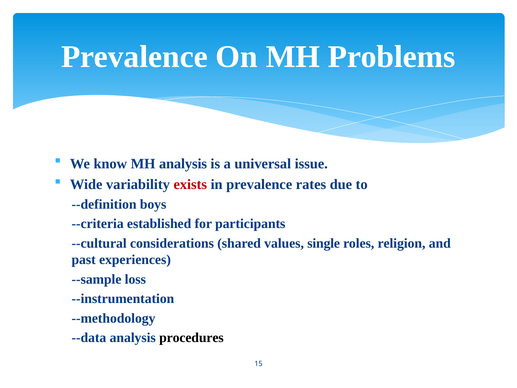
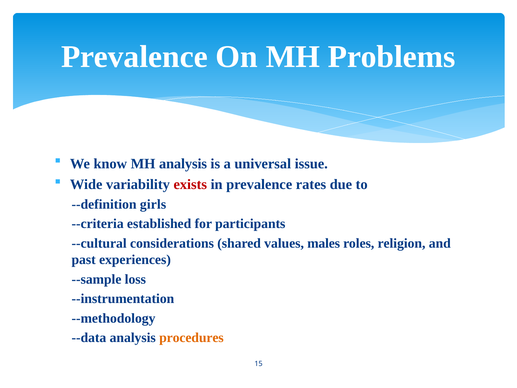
boys: boys -> girls (153, 204)
single: single -> males (324, 243)
procedures colour: black -> orange (191, 338)
